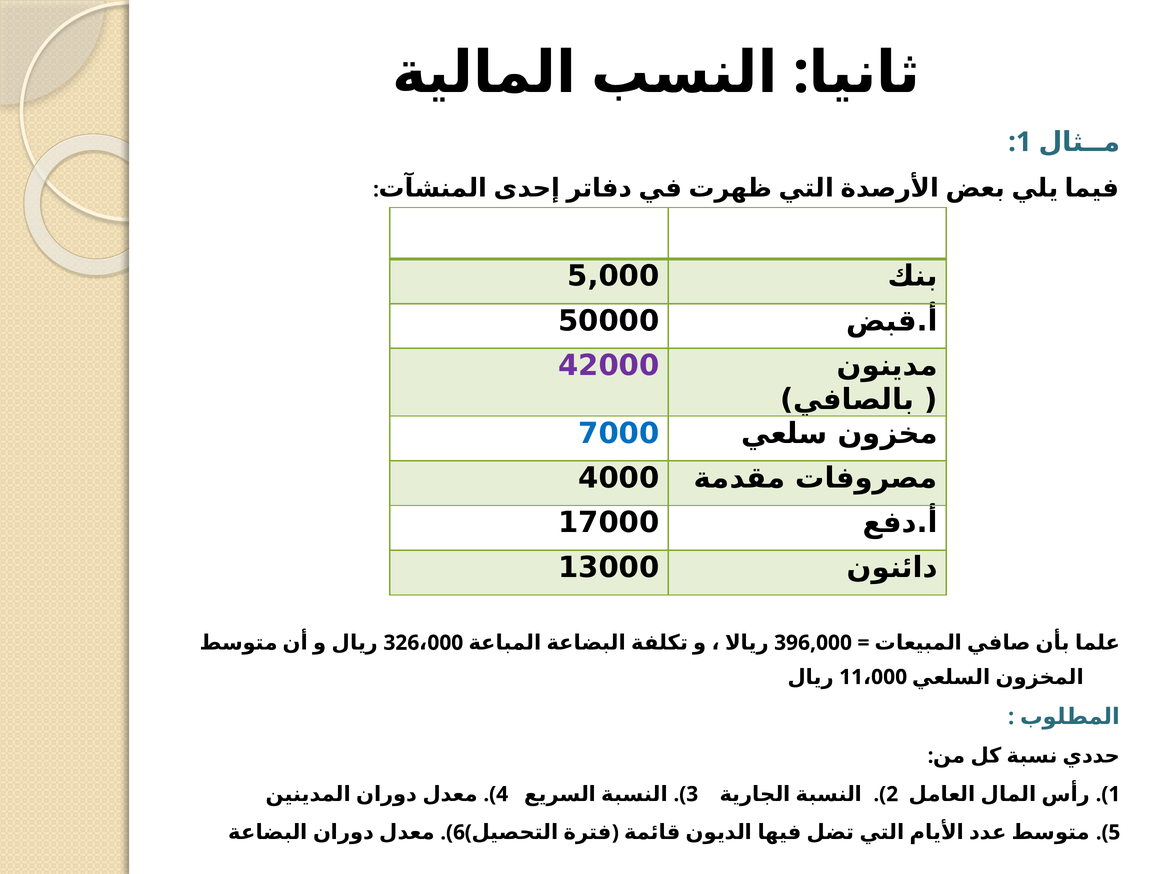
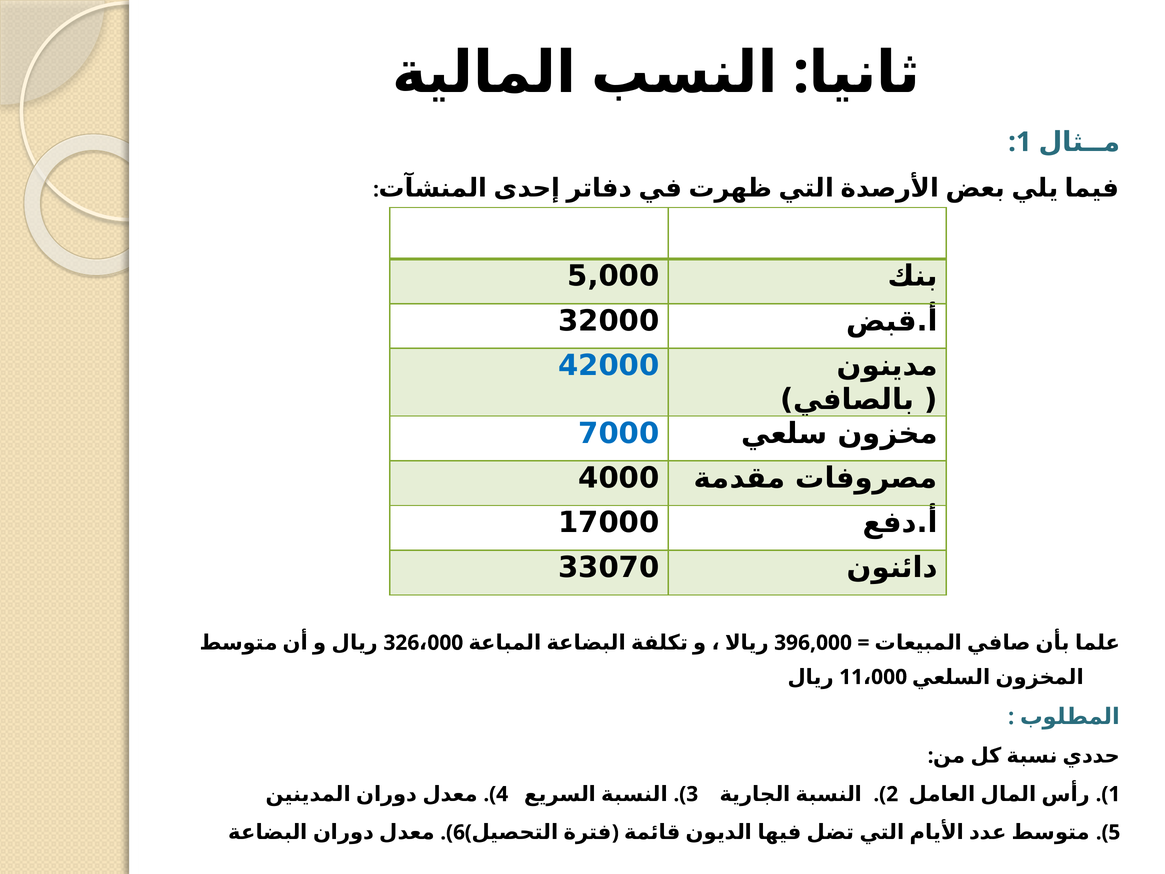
50000: 50000 -> 32000 (609, 321)
42000 colour: purple -> blue (609, 366)
13000: 13000 -> 33070 (609, 567)
